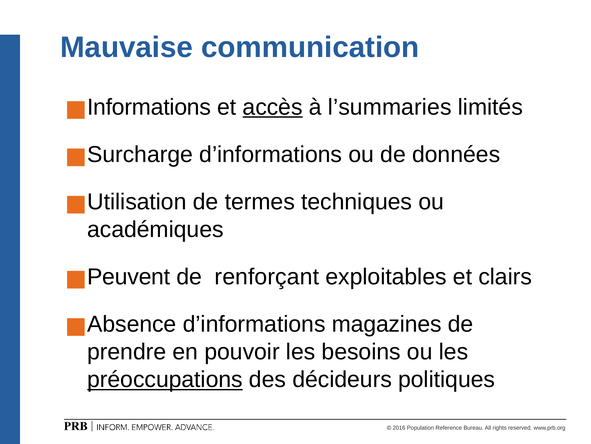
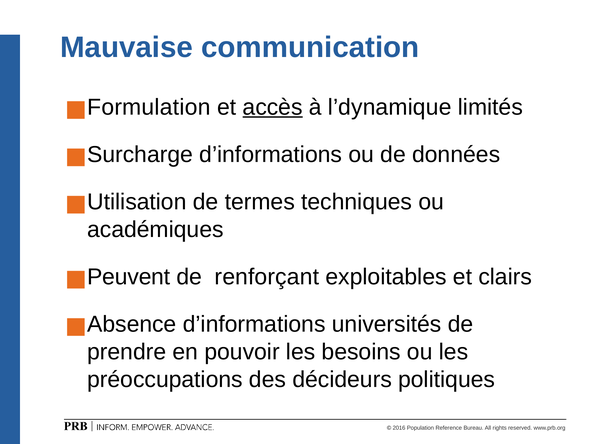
Informations: Informations -> Formulation (149, 107)
l’summaries: l’summaries -> l’dynamique (390, 107)
magazines: magazines -> universités (387, 324)
préoccupations underline: present -> none (165, 379)
